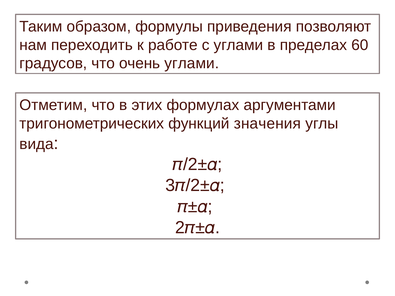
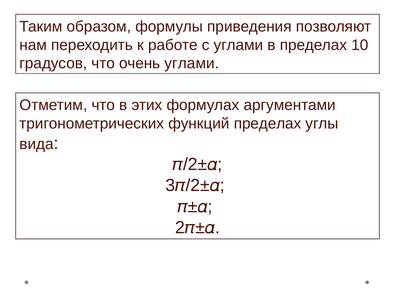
60: 60 -> 10 (360, 45)
функций значения: значения -> пределах (268, 124)
